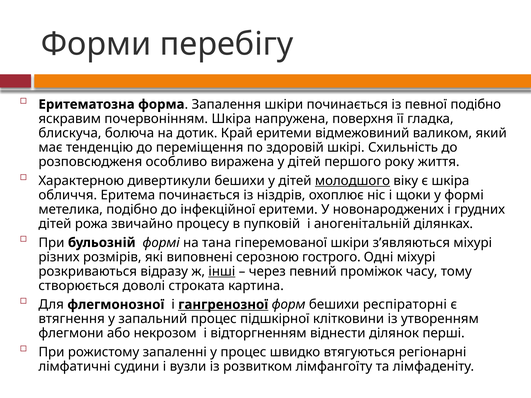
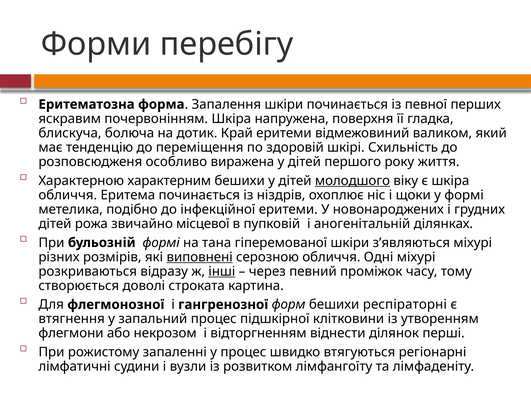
певної подібно: подібно -> перших (476, 104)
дивертикули: дивертикули -> характерним (169, 181)
процесу: процесу -> місцевої (203, 224)
виповнені underline: none -> present (200, 257)
серозною гострого: гострого -> обличчя (331, 257)
гангренозної underline: present -> none (223, 305)
